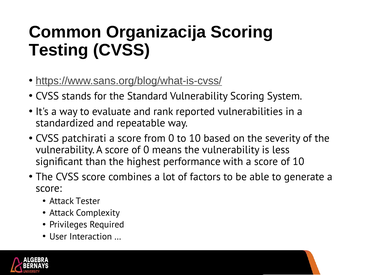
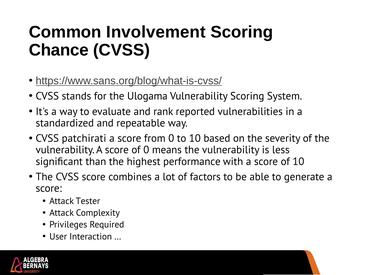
Organizacija: Organizacija -> Involvement (156, 32)
Testing: Testing -> Chance (59, 50)
Standard: Standard -> Ulogama (147, 96)
